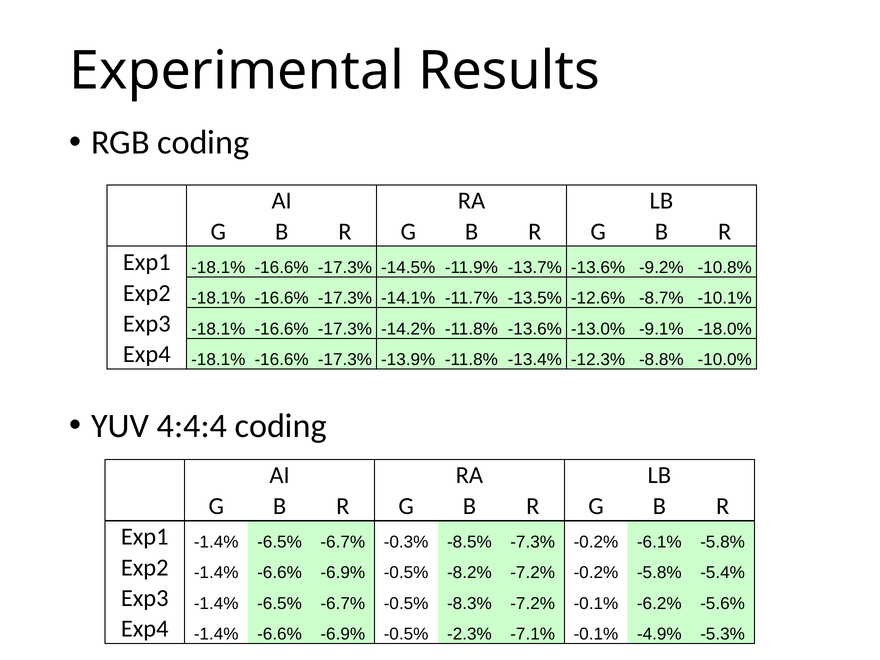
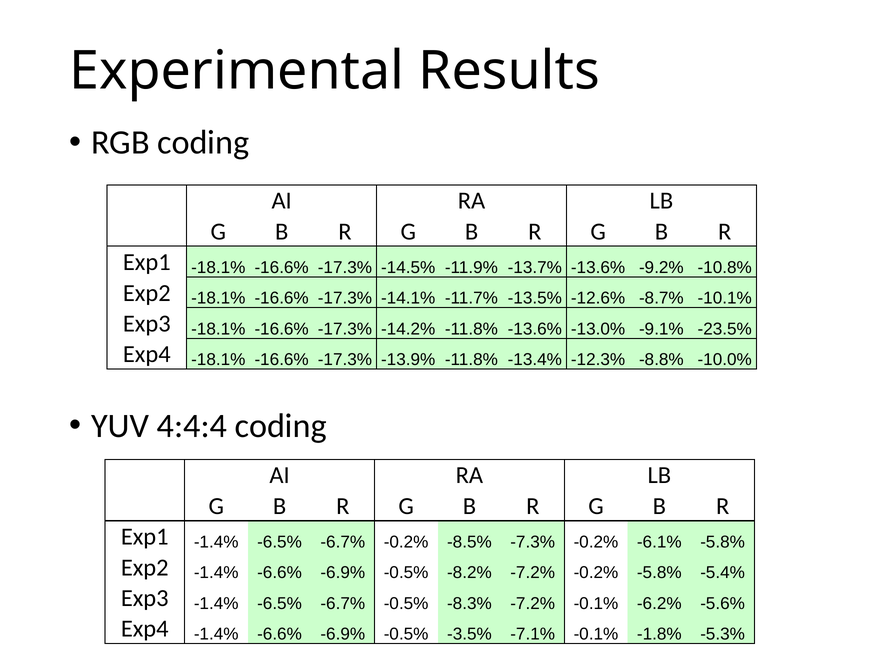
-18.0%: -18.0% -> -23.5% (725, 329)
-6.7% -0.3%: -0.3% -> -0.2% (406, 542)
-2.3%: -2.3% -> -3.5% (469, 634)
-4.9%: -4.9% -> -1.8% (659, 634)
